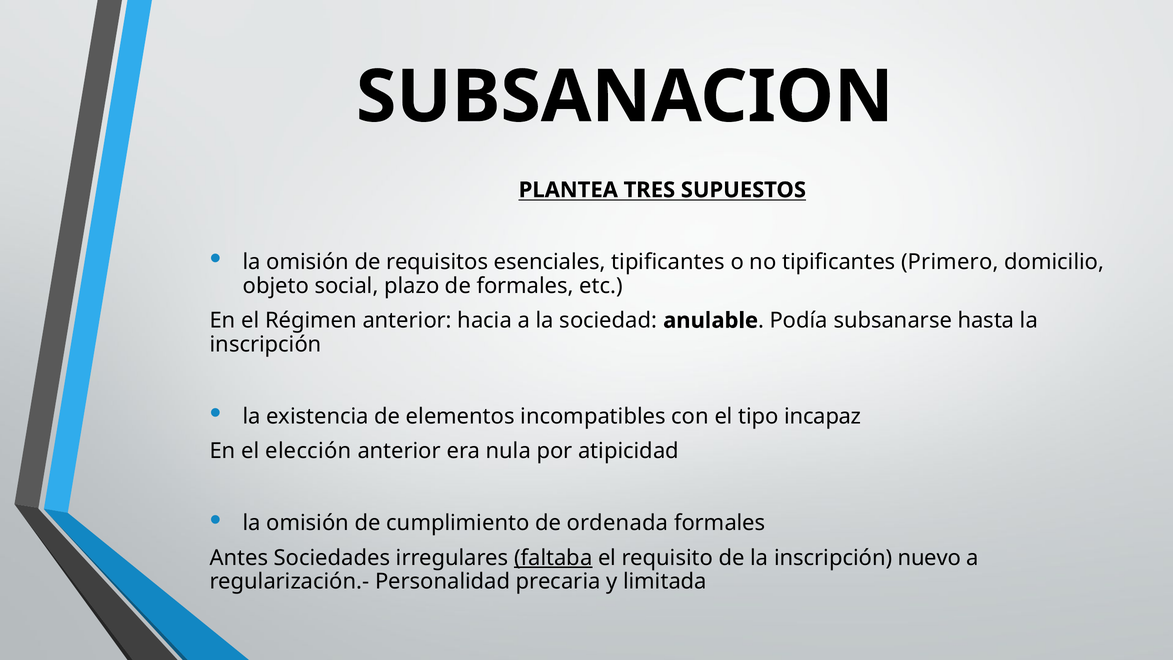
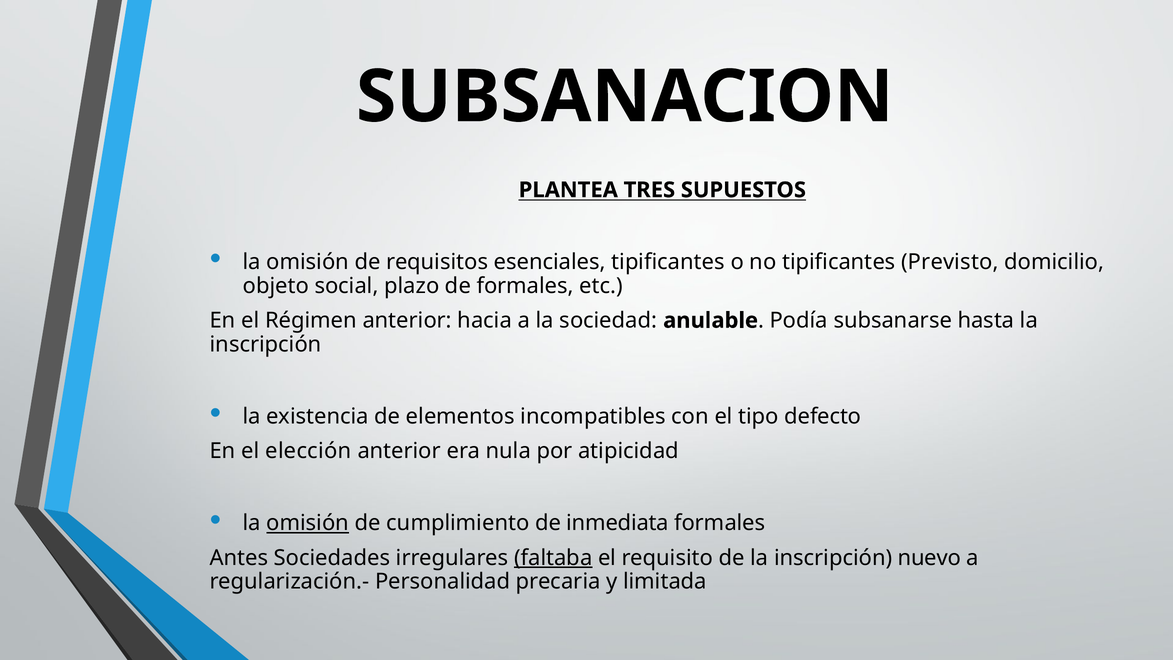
Primero: Primero -> Previsto (950, 262)
incapaz: incapaz -> defecto (823, 416)
omisión underline: none -> present (308, 523)
ordenada: ordenada -> inmediata (618, 523)
